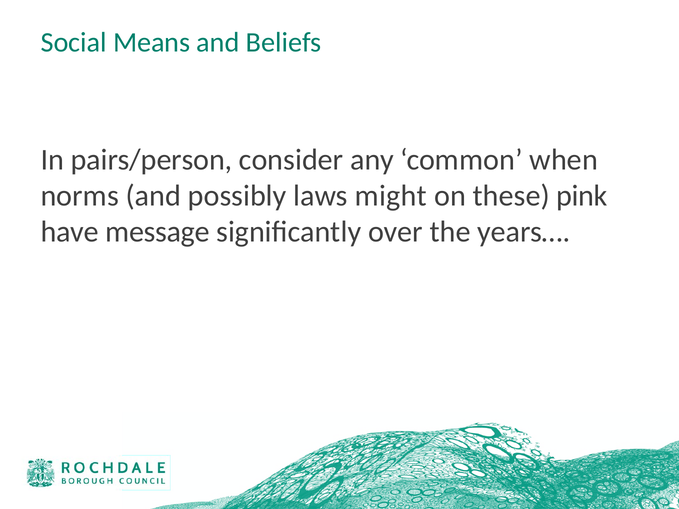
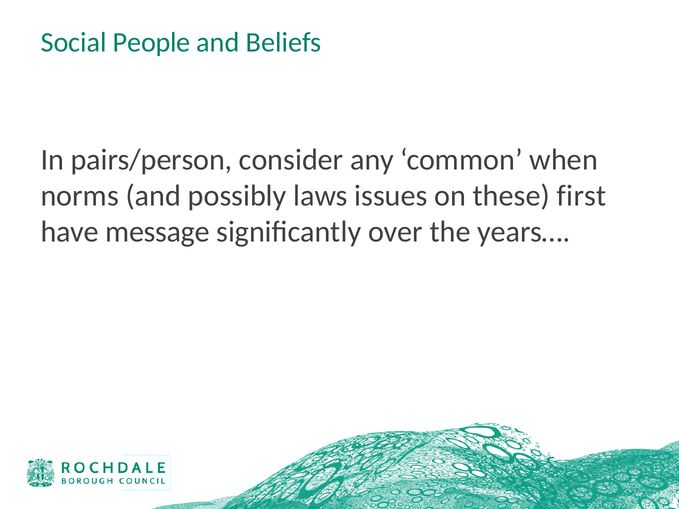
Means: Means -> People (152, 43)
might: might -> issues (391, 196)
pink: pink -> first (582, 196)
